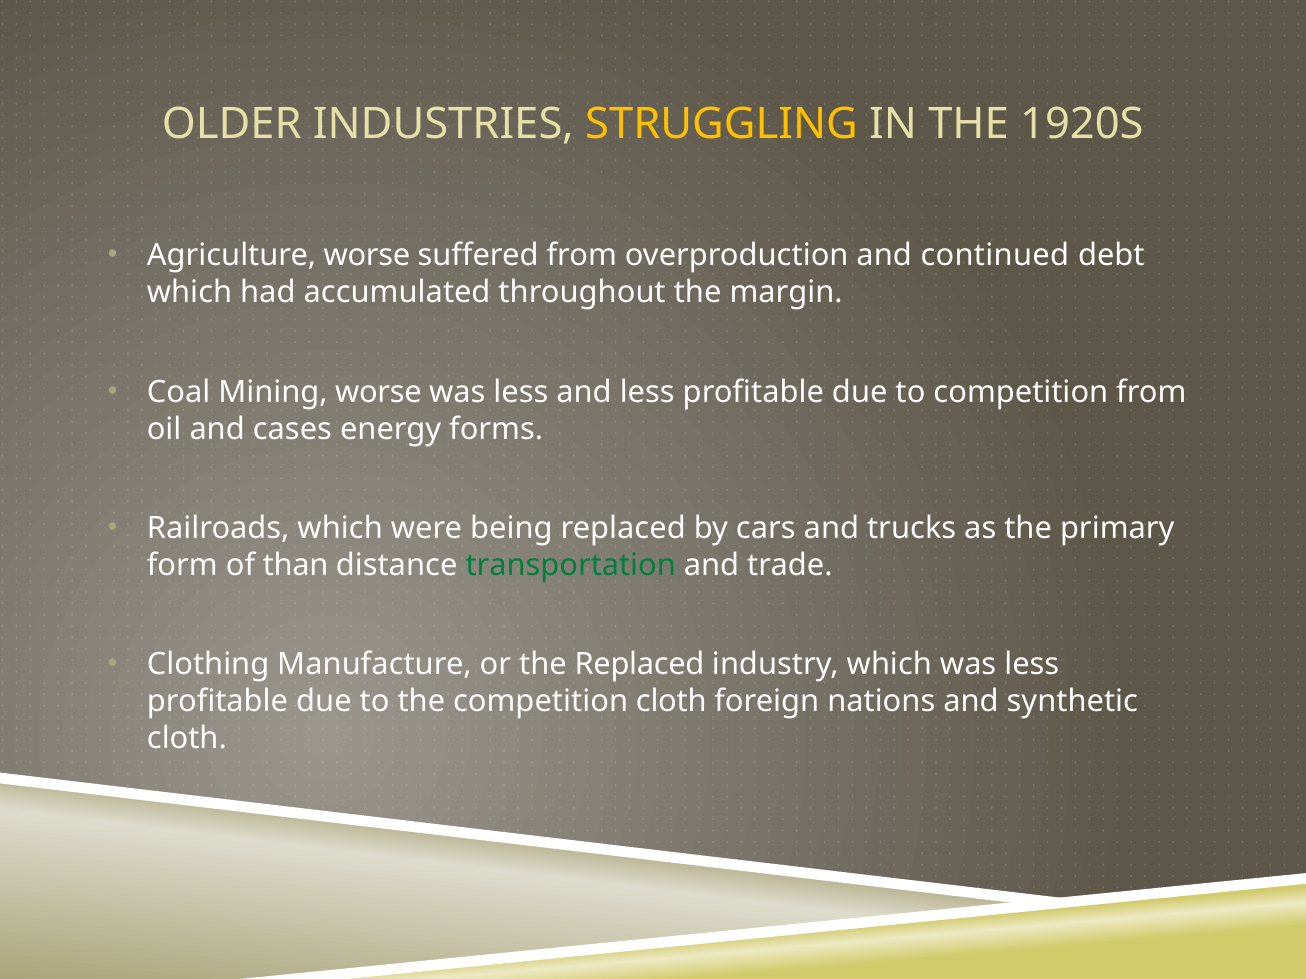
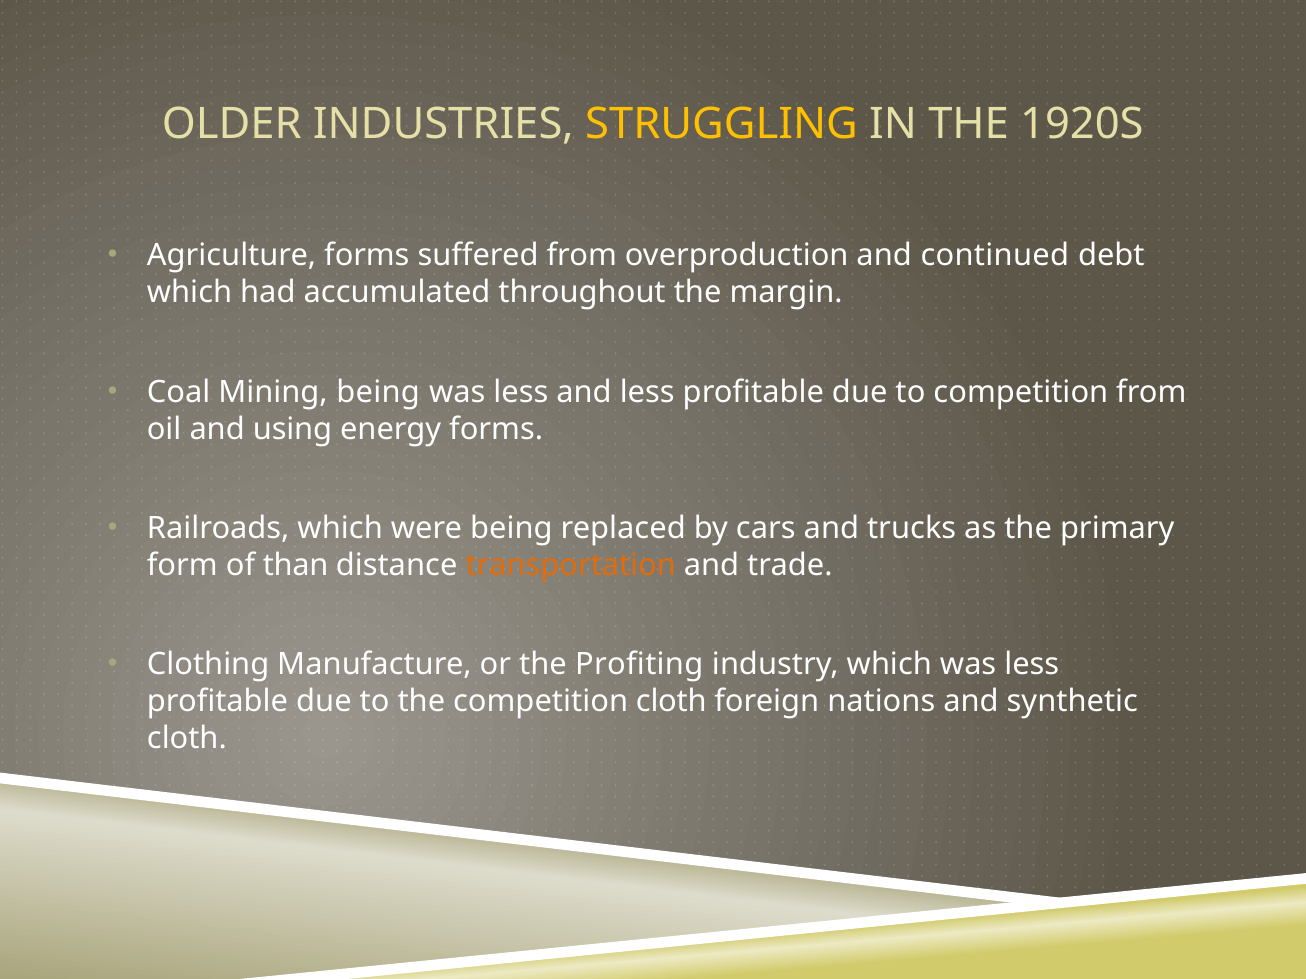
Agriculture worse: worse -> forms (367, 256)
Mining worse: worse -> being (378, 392)
cases: cases -> using (292, 429)
transportation colour: green -> orange (571, 566)
the Replaced: Replaced -> Profiting (639, 665)
